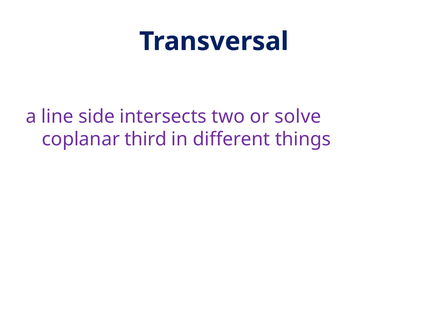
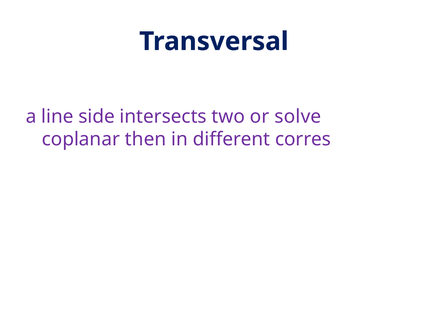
third: third -> then (146, 139)
things: things -> corres (303, 139)
